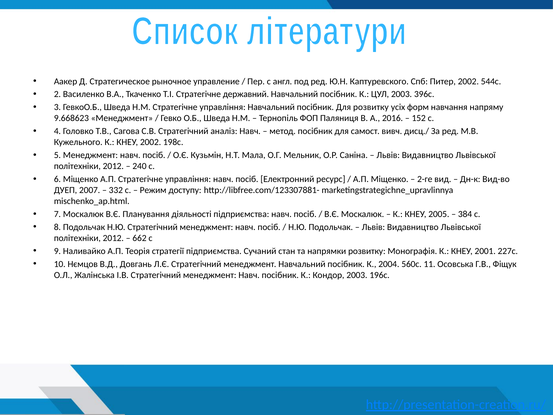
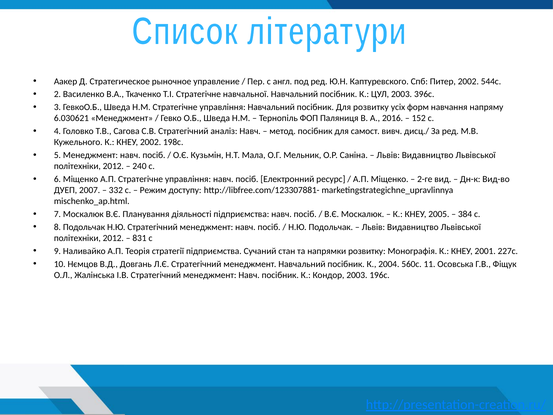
державний: державний -> навчальної (246, 94)
9.668623: 9.668623 -> 6.030621 (71, 118)
662: 662 -> 831 (139, 238)
